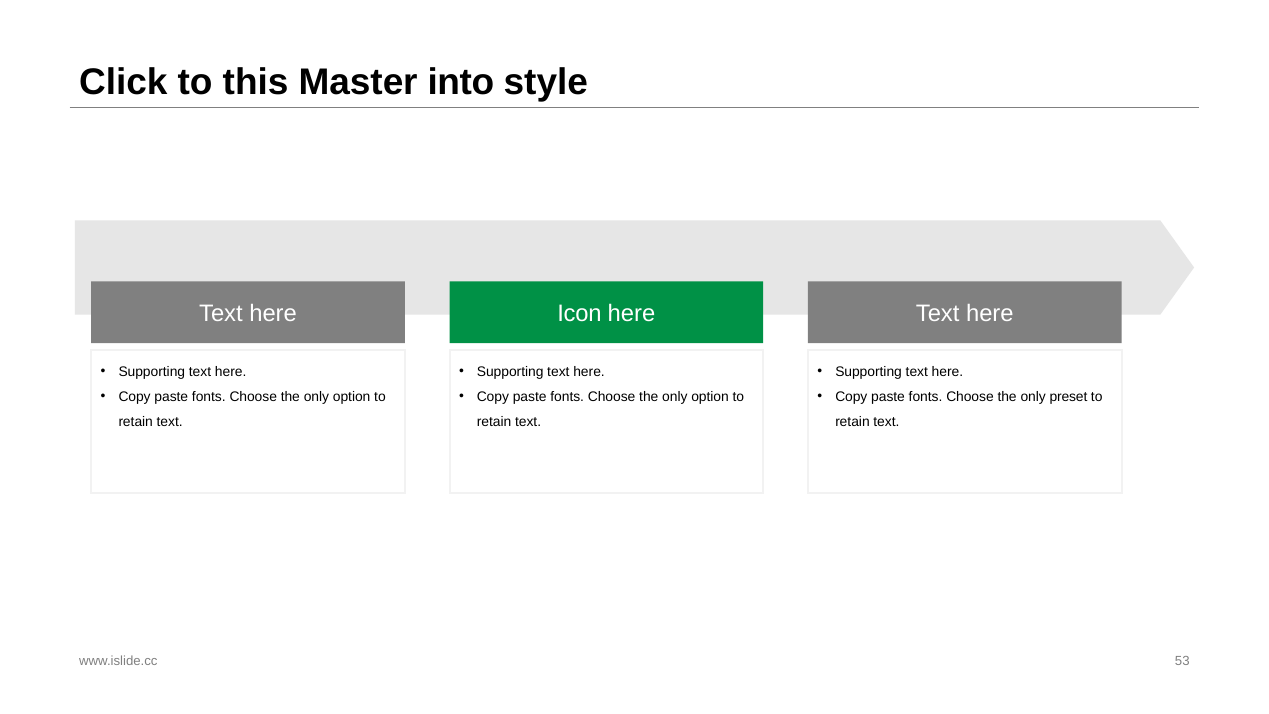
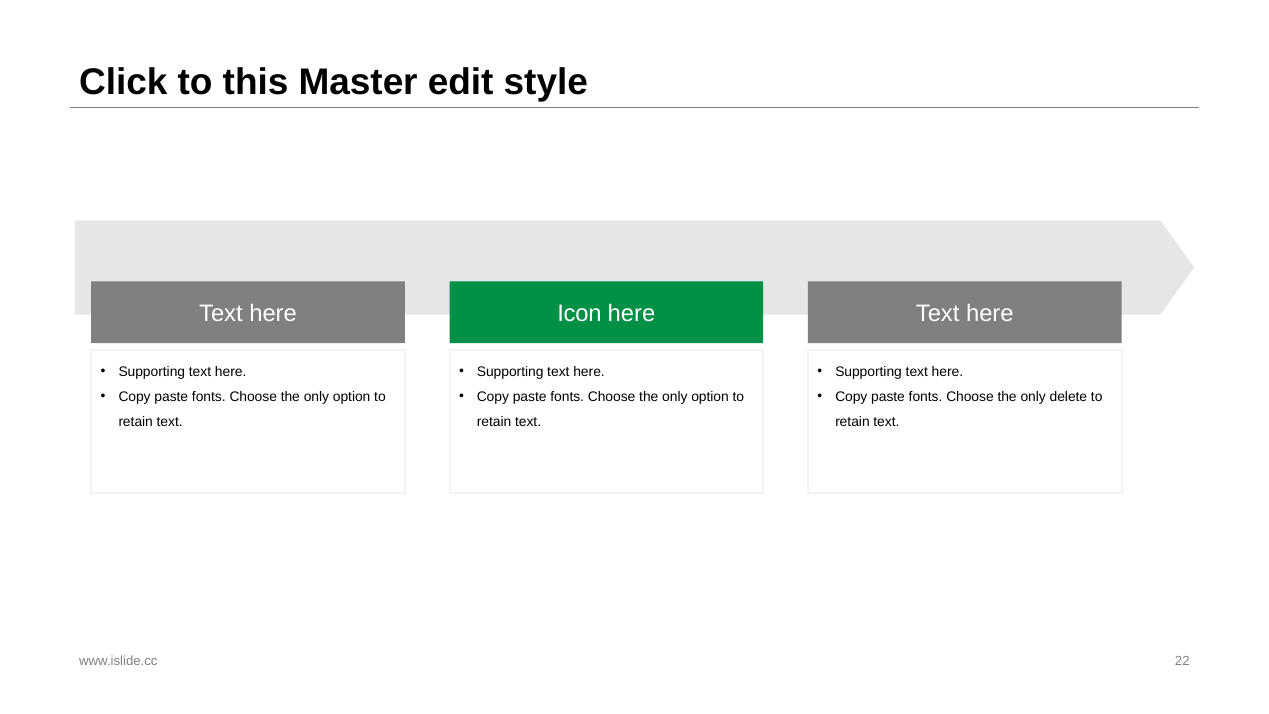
into: into -> edit (461, 82)
preset: preset -> delete (1068, 397)
53: 53 -> 22 (1182, 661)
